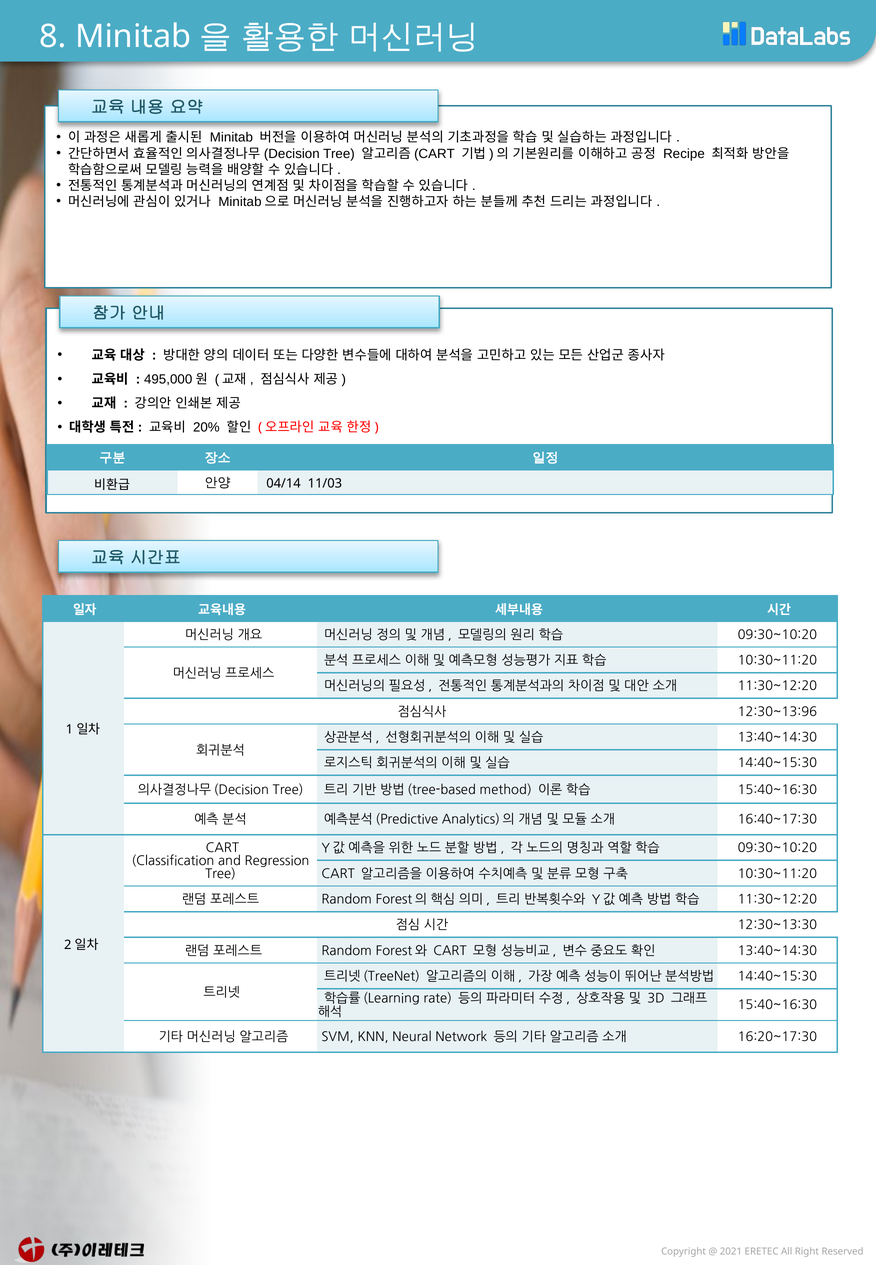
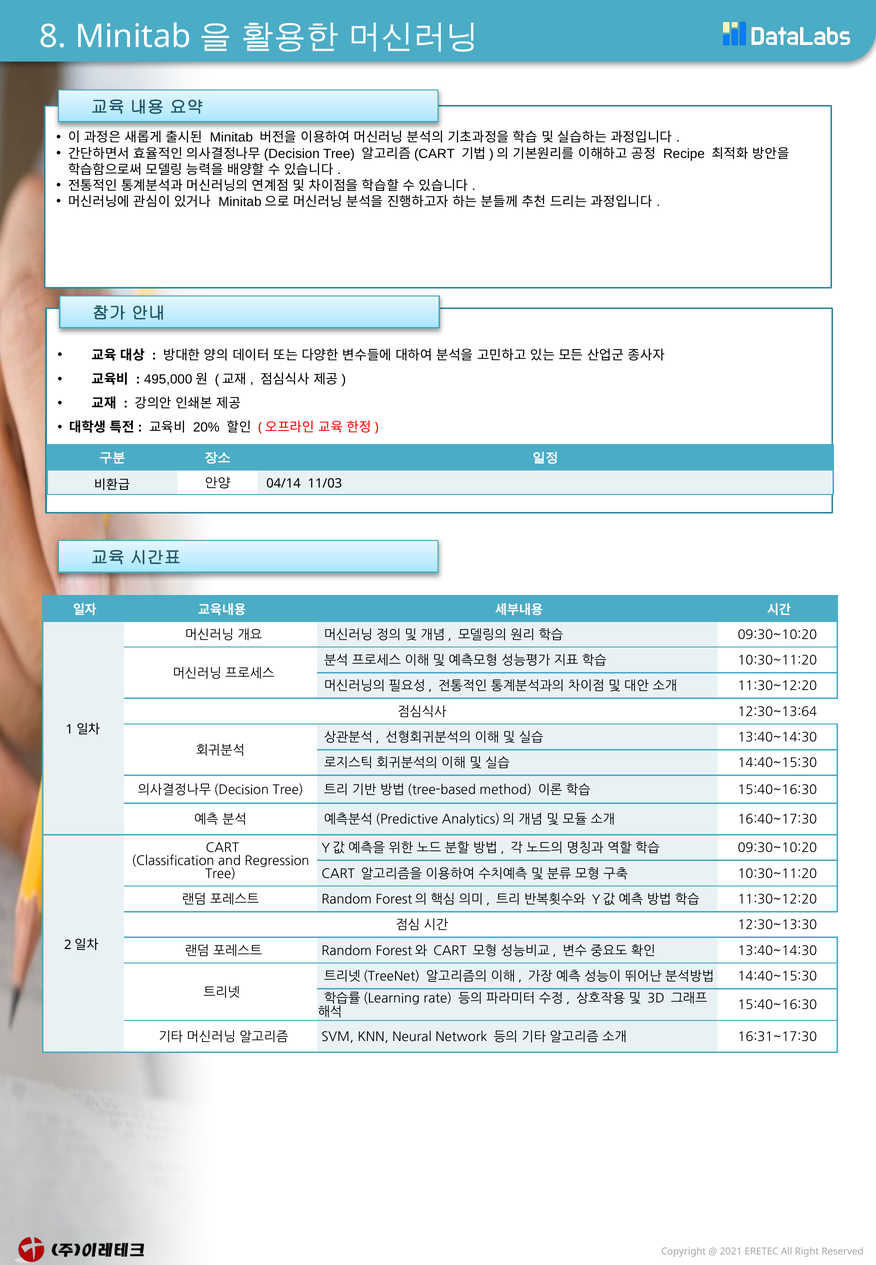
12:30~13:96: 12:30~13:96 -> 12:30~13:64 (777, 712)
16:20~17:30: 16:20~17:30 -> 16:31~17:30 (777, 1037)
